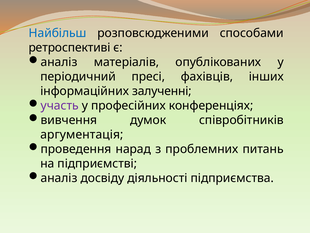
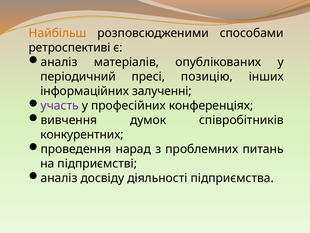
Найбільш colour: blue -> orange (58, 33)
фахівців: фахівців -> позицію (207, 76)
аргументація: аргументація -> конкурентних (82, 134)
